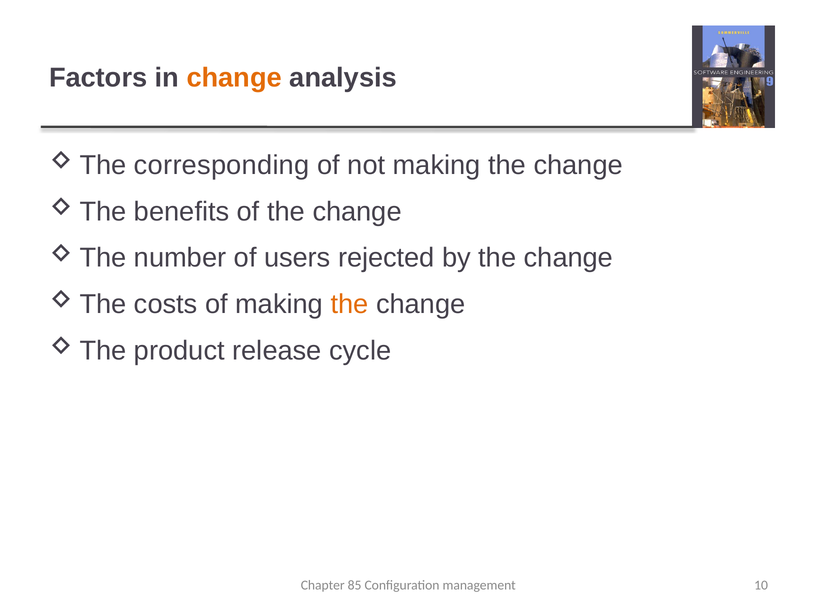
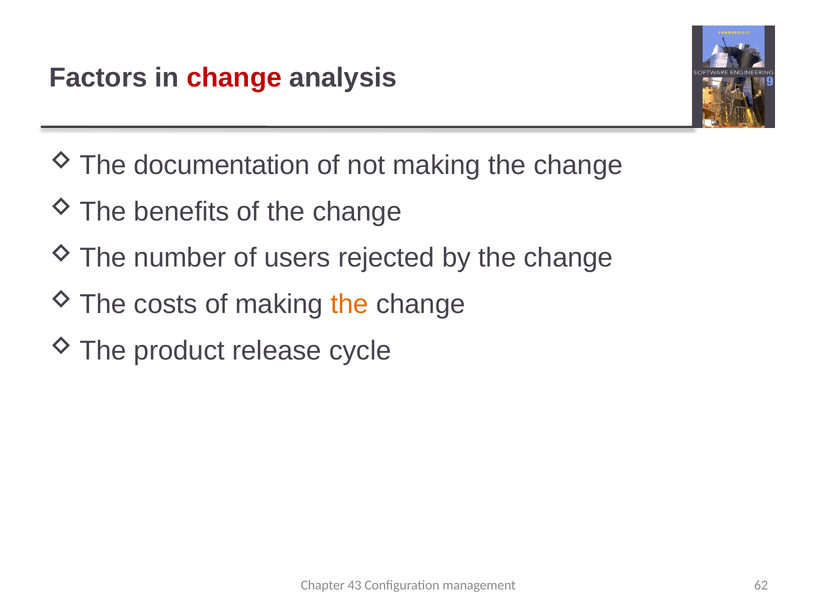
change colour: orange -> red (234, 78)
corresponding: corresponding -> documentation (222, 165)
85: 85 -> 43 (355, 585)
10: 10 -> 62 (761, 585)
